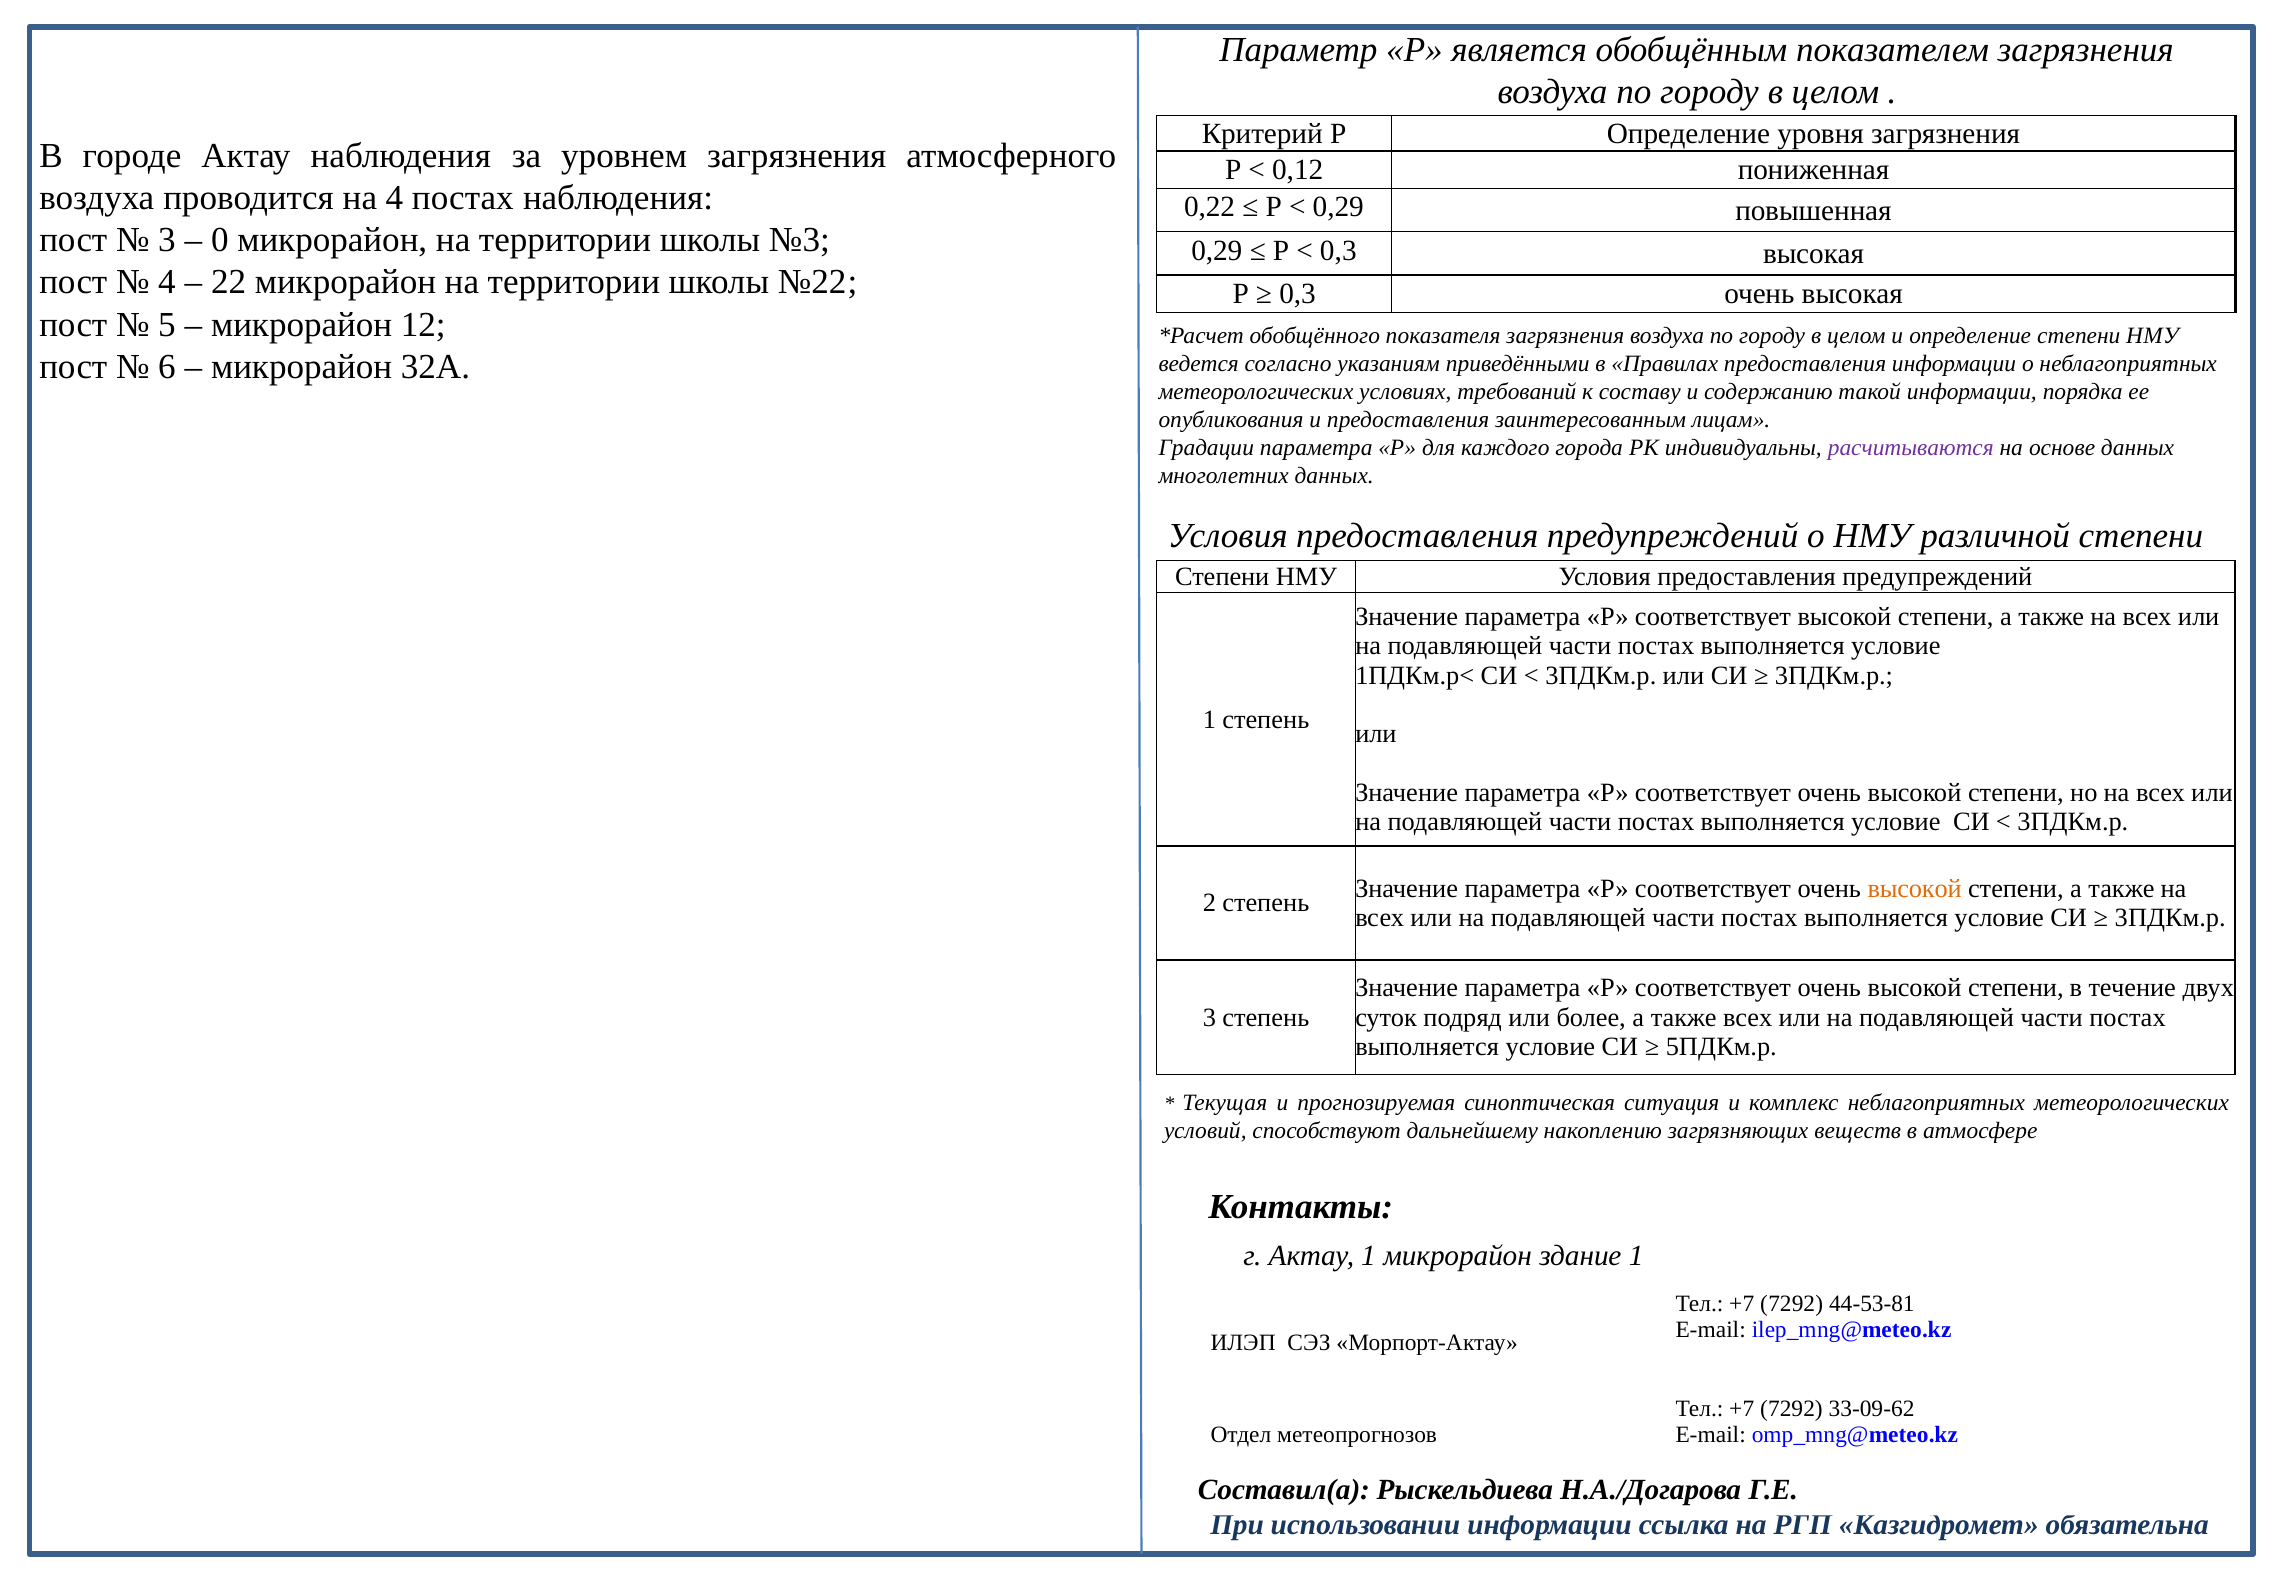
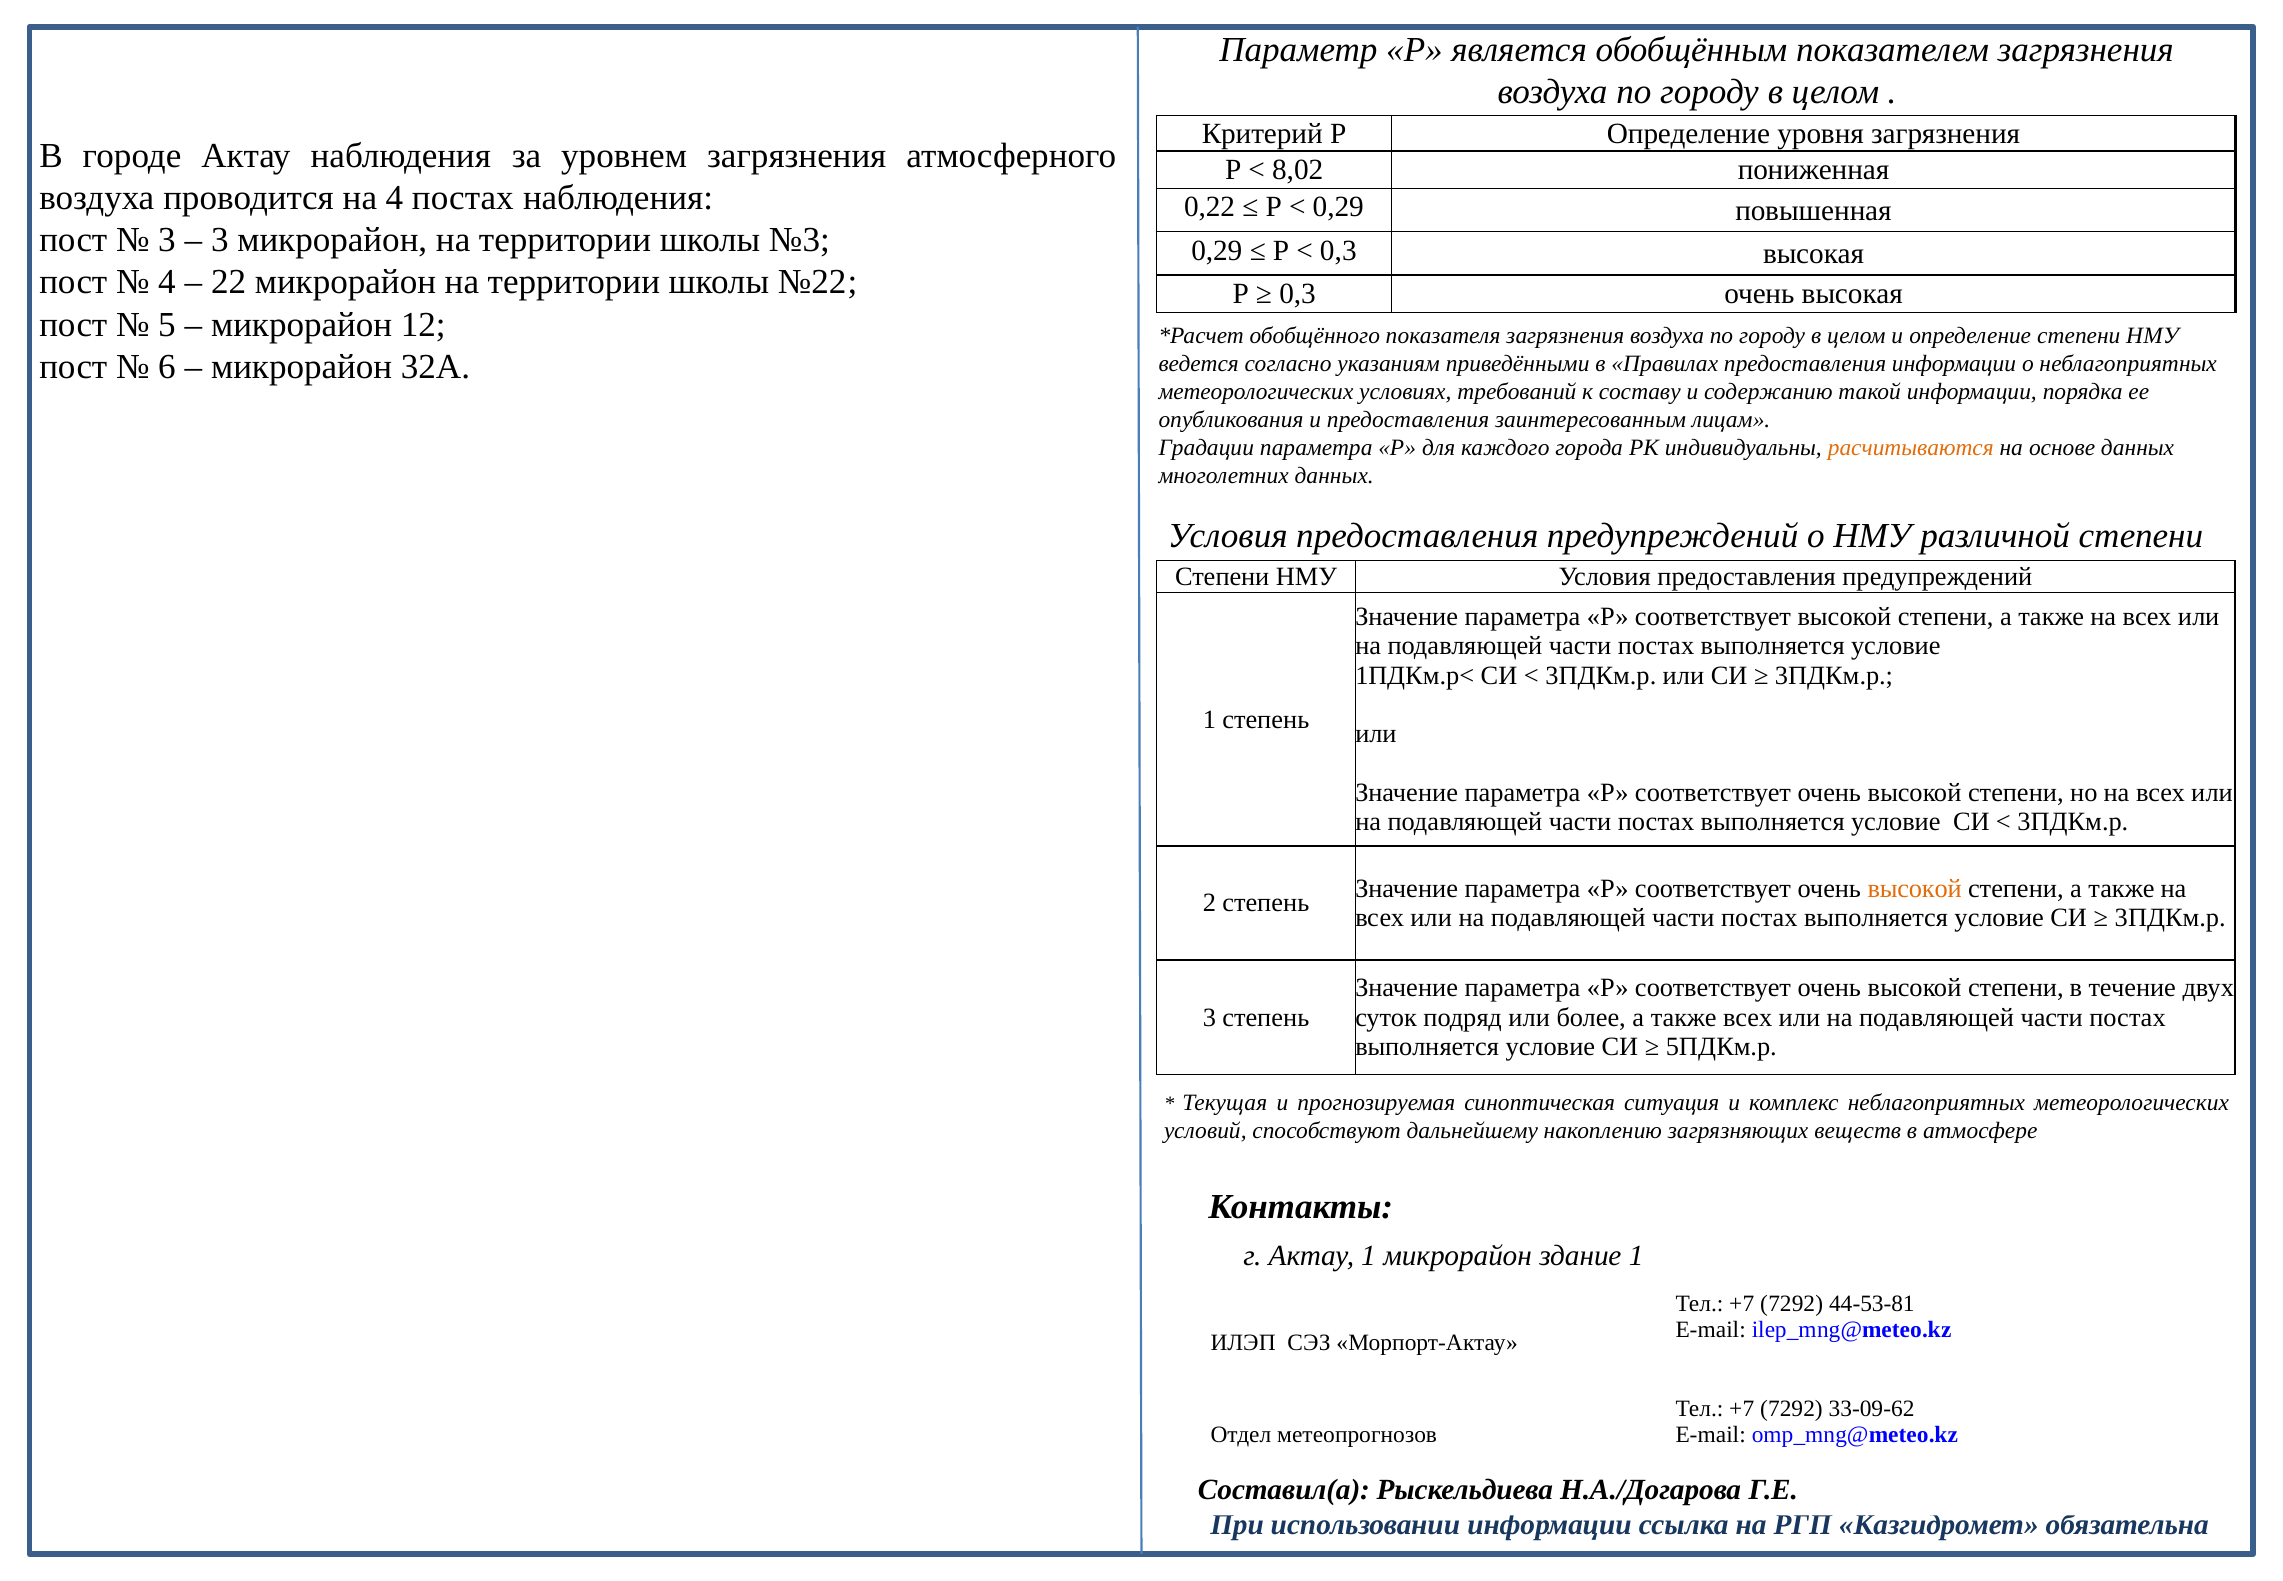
0,12: 0,12 -> 8,02 (1298, 169)
0: 0 -> 3 (220, 240)
расчитываются colour: purple -> orange (1911, 448)
